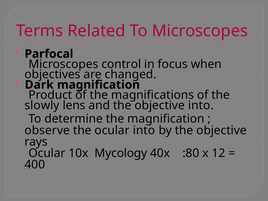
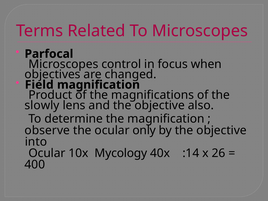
Dark: Dark -> Field (39, 85)
objective into: into -> also (201, 105)
ocular into: into -> only (144, 130)
rays: rays -> into (36, 142)
:80: :80 -> :14 (191, 153)
12: 12 -> 26 (219, 153)
